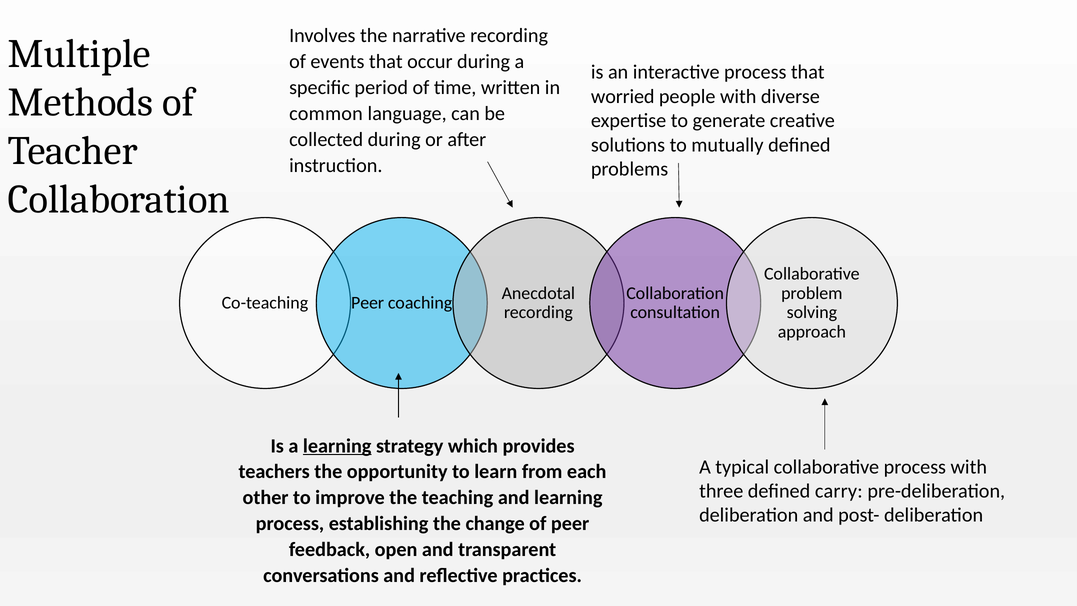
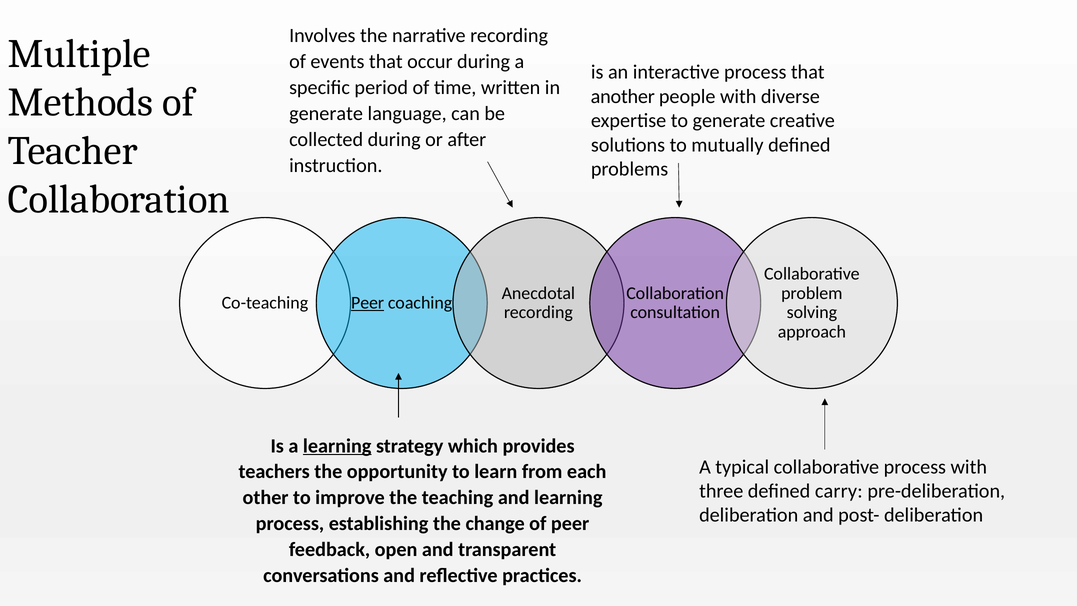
worried: worried -> another (623, 97)
common: common -> generate (326, 114)
Peer underline: none -> present (368, 303)
